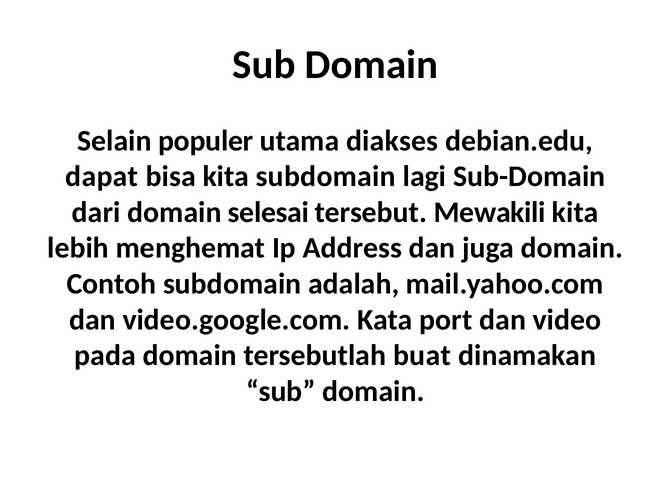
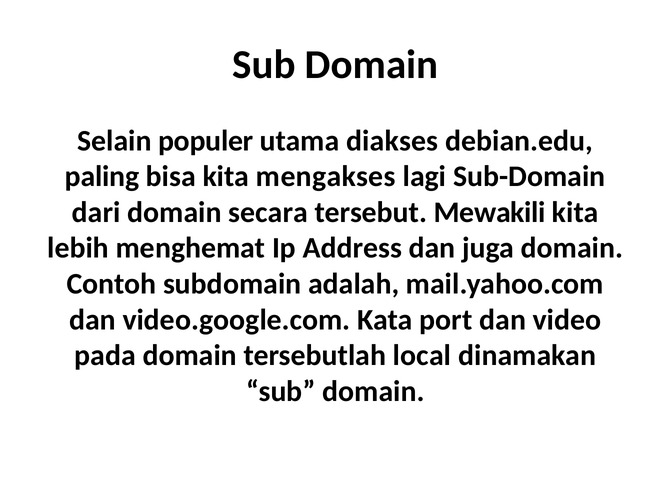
dapat: dapat -> paling (102, 177)
kita subdomain: subdomain -> mengakses (326, 177)
selesai: selesai -> secara (268, 212)
buat: buat -> local (422, 356)
